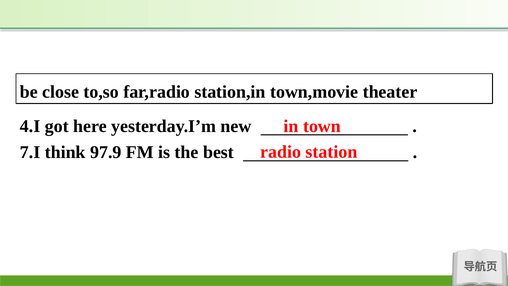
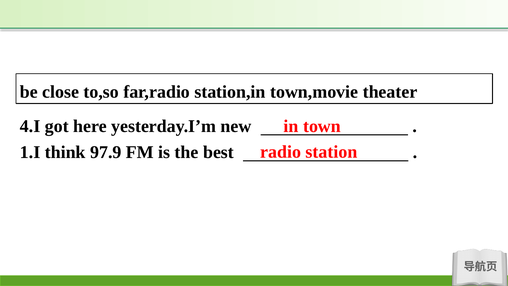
7.I: 7.I -> 1.I (30, 152)
